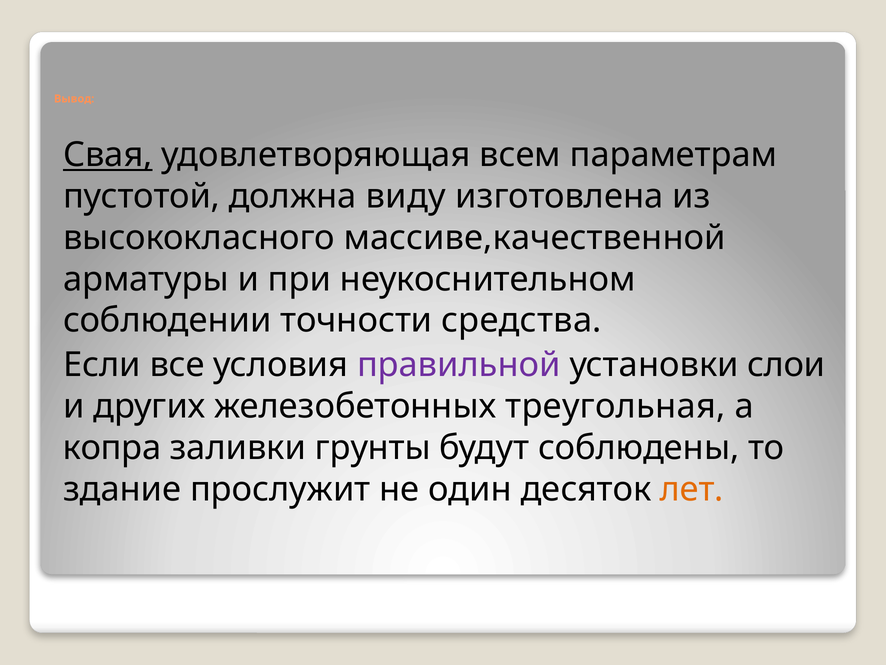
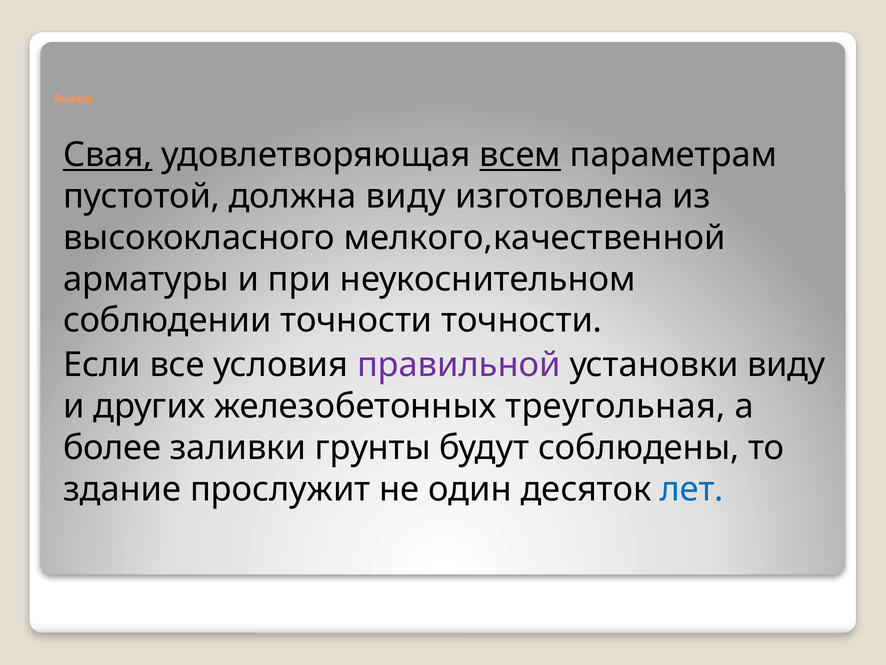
всем underline: none -> present (520, 155)
массиве,качественной: массиве,качественной -> мелкого,качественной (535, 238)
точности средства: средства -> точности (522, 320)
установки слои: слои -> виду (786, 365)
копра: копра -> более (112, 448)
лет colour: orange -> blue (692, 489)
